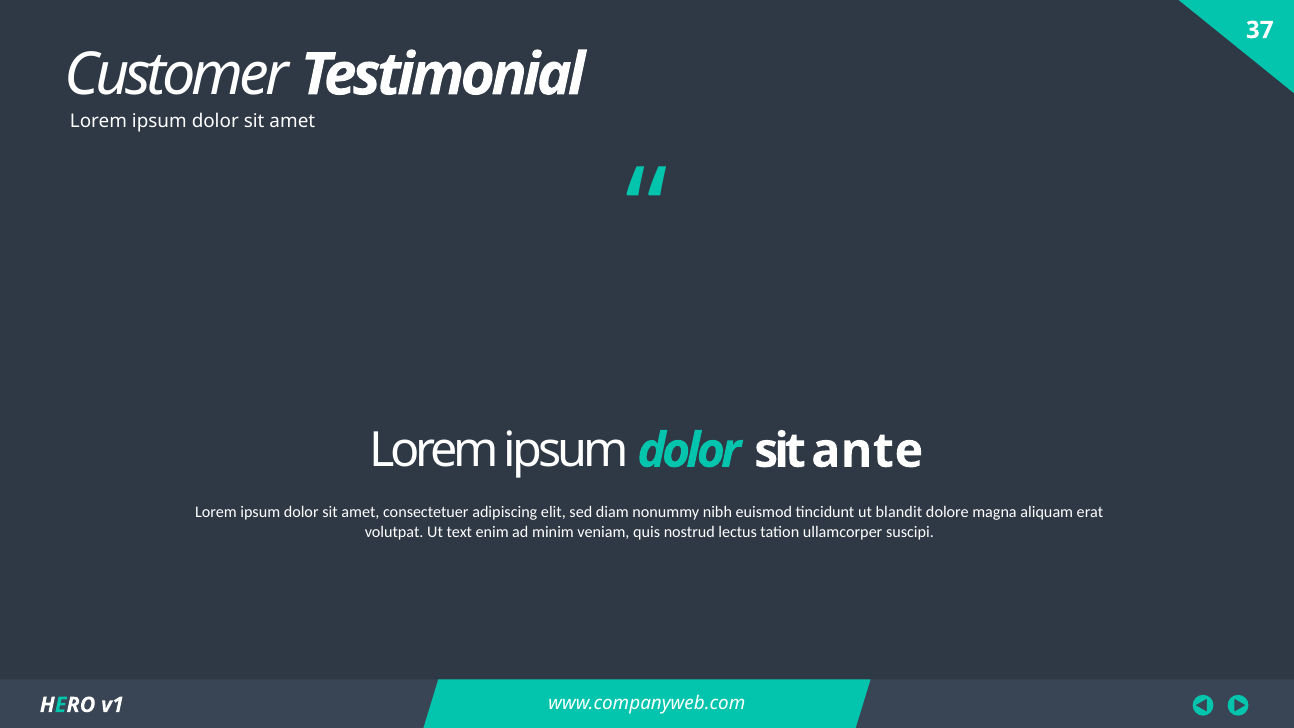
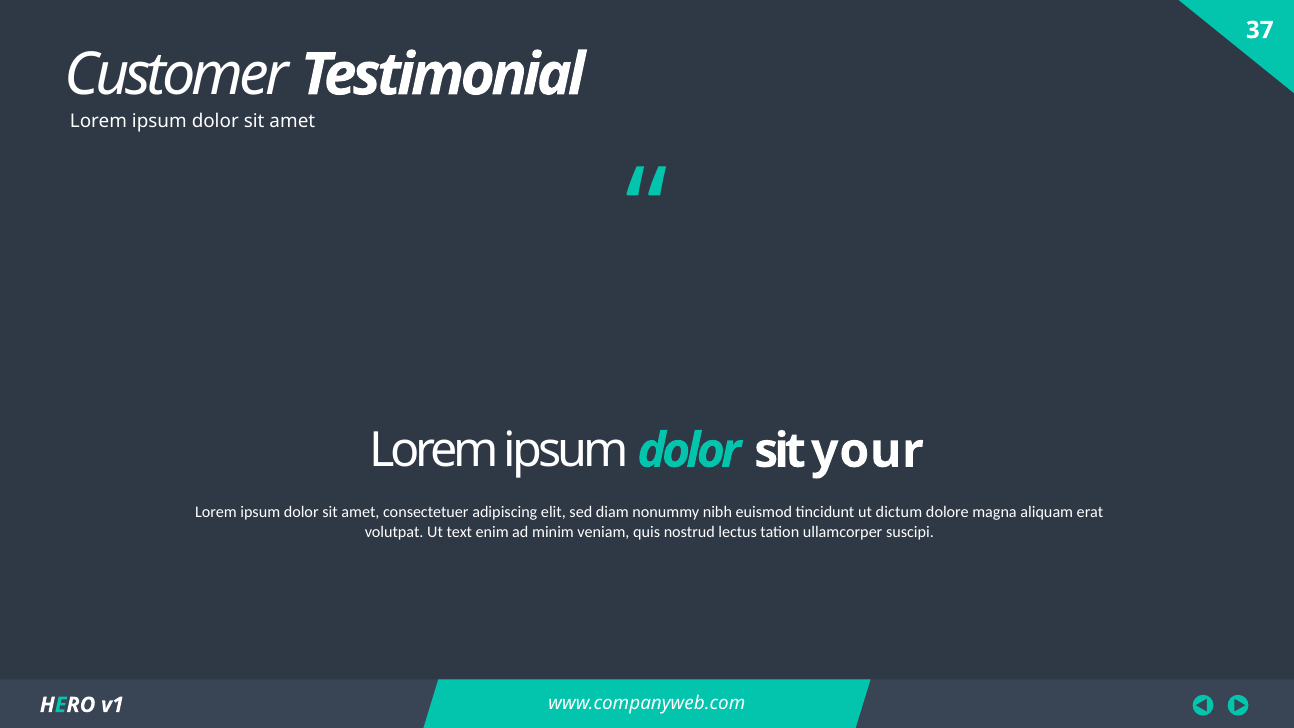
ante: ante -> your (867, 451)
blandit: blandit -> dictum (899, 512)
